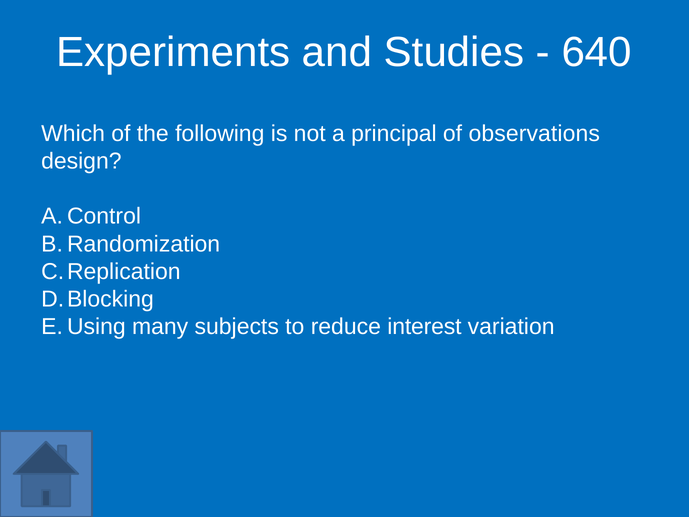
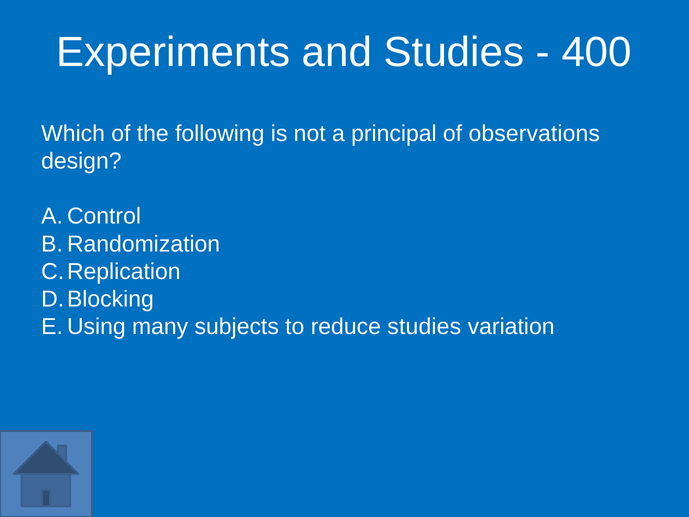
640: 640 -> 400 (597, 52)
reduce interest: interest -> studies (424, 327)
